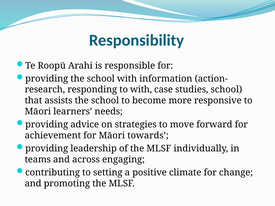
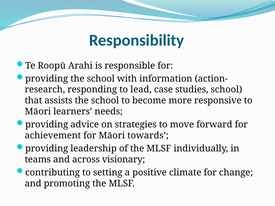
to with: with -> lead (141, 90)
engaging: engaging -> visionary (124, 160)
